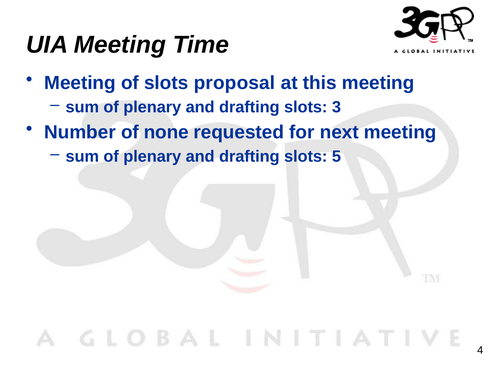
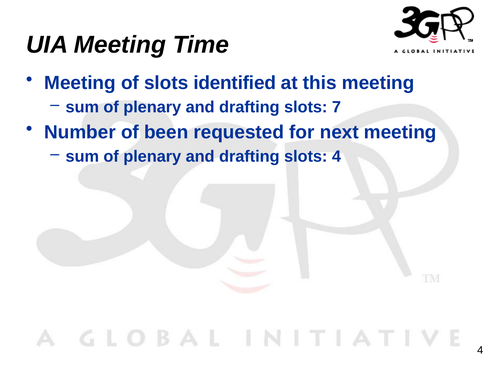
proposal: proposal -> identified (235, 83)
3: 3 -> 7 (336, 107)
none: none -> been (166, 132)
slots 5: 5 -> 4 (336, 156)
